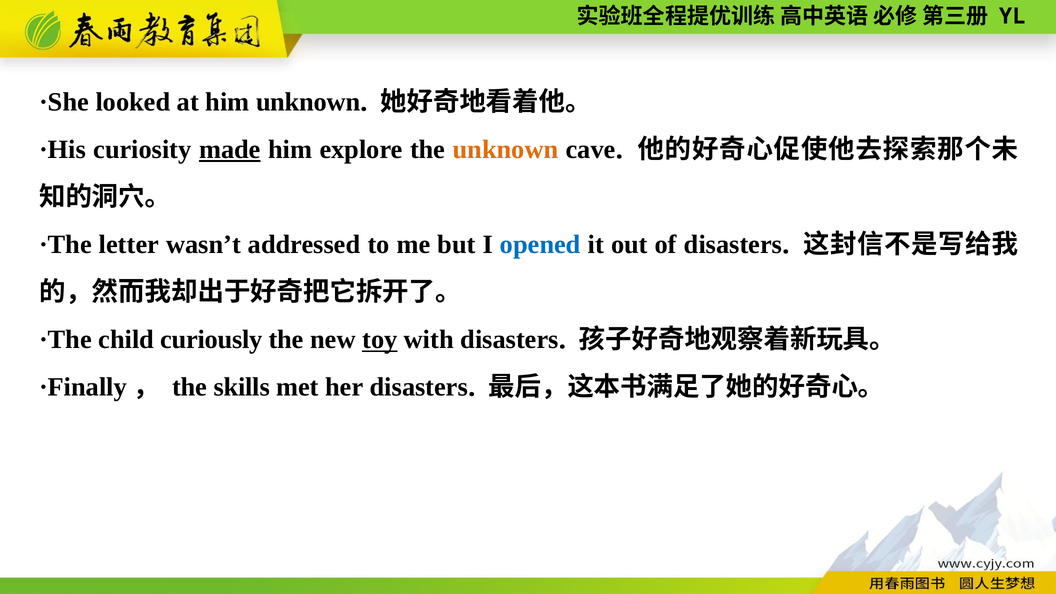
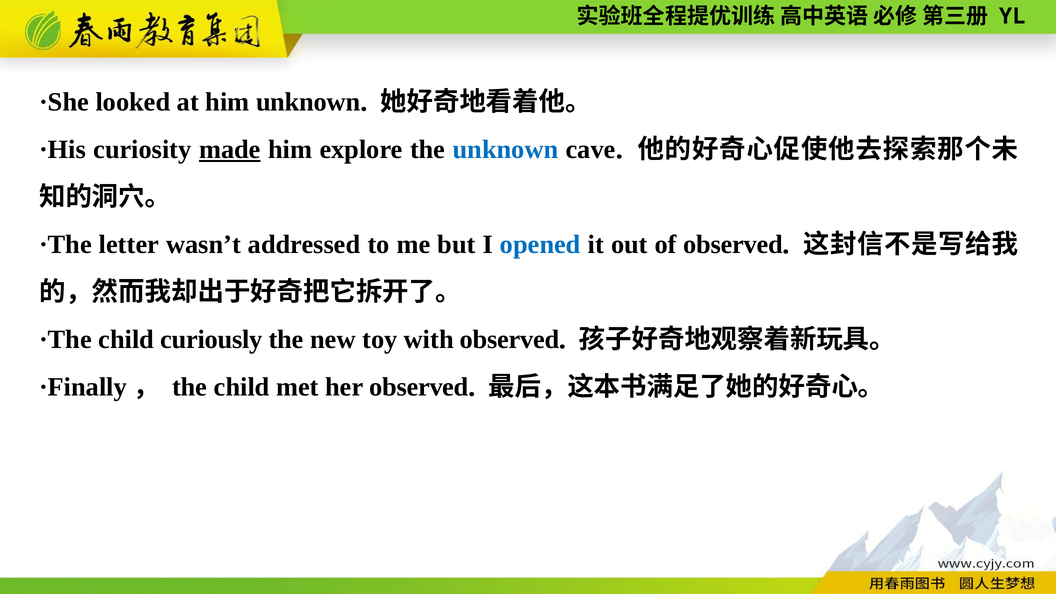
unknown colour: orange -> blue (506, 150)
of disasters: disasters -> observed (733, 245)
toy underline: present -> none (380, 340)
with disasters: disasters -> observed (510, 340)
the skills: skills -> child (242, 387)
her disasters: disasters -> observed (419, 387)
